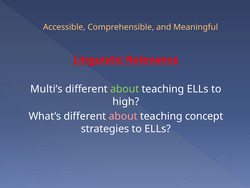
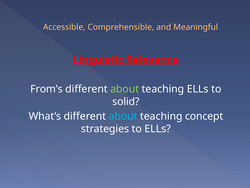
Multi’s: Multi’s -> From’s (46, 89)
high: high -> solid (126, 101)
about colour: pink -> light blue (123, 116)
